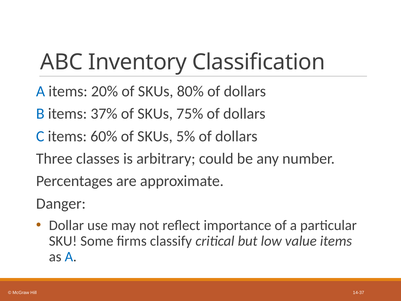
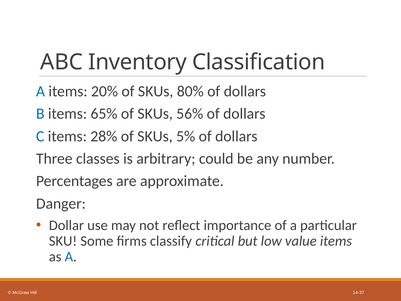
37%: 37% -> 65% (104, 114)
75%: 75% -> 56% (190, 114)
60%: 60% -> 28% (104, 136)
